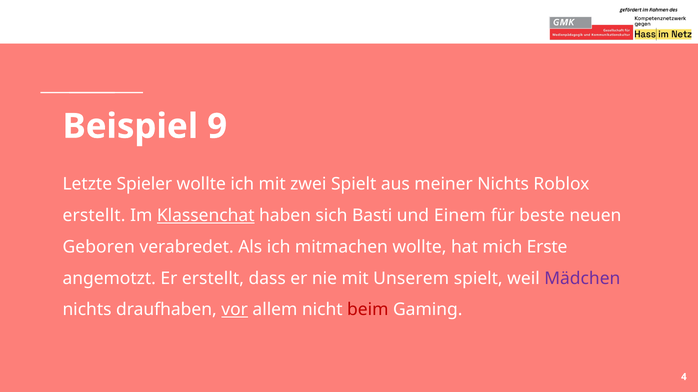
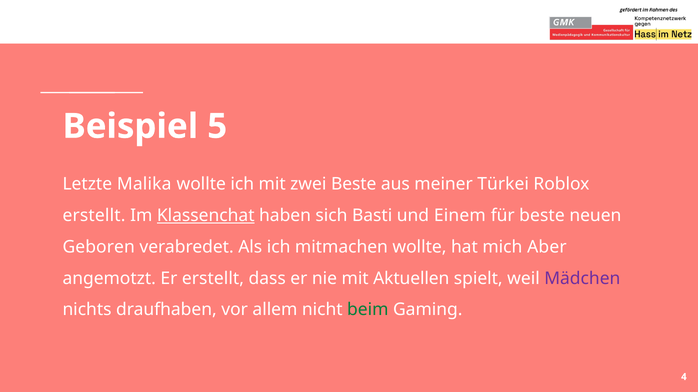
9: 9 -> 5 (217, 127)
Spieler: Spieler -> Malika (144, 184)
zwei Spielt: Spielt -> Beste (354, 184)
meiner Nichts: Nichts -> Türkei (503, 184)
Erste: Erste -> Aber (547, 247)
Unserem: Unserem -> Aktuellen (411, 279)
vor underline: present -> none (235, 310)
beim colour: red -> green (368, 310)
